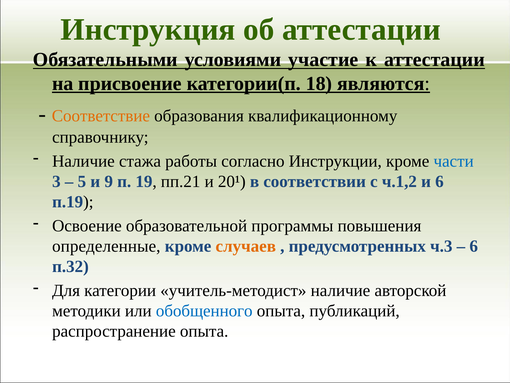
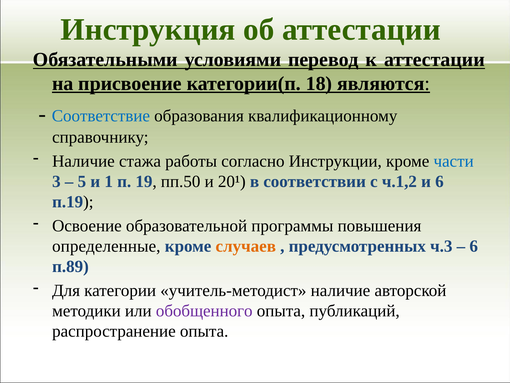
участие: участие -> перевод (323, 60)
Соответствие colour: orange -> blue (101, 116)
9: 9 -> 1 (109, 181)
пп.21: пп.21 -> пп.50 (181, 181)
п.32: п.32 -> п.89 (70, 266)
обобщенного colour: blue -> purple (204, 311)
